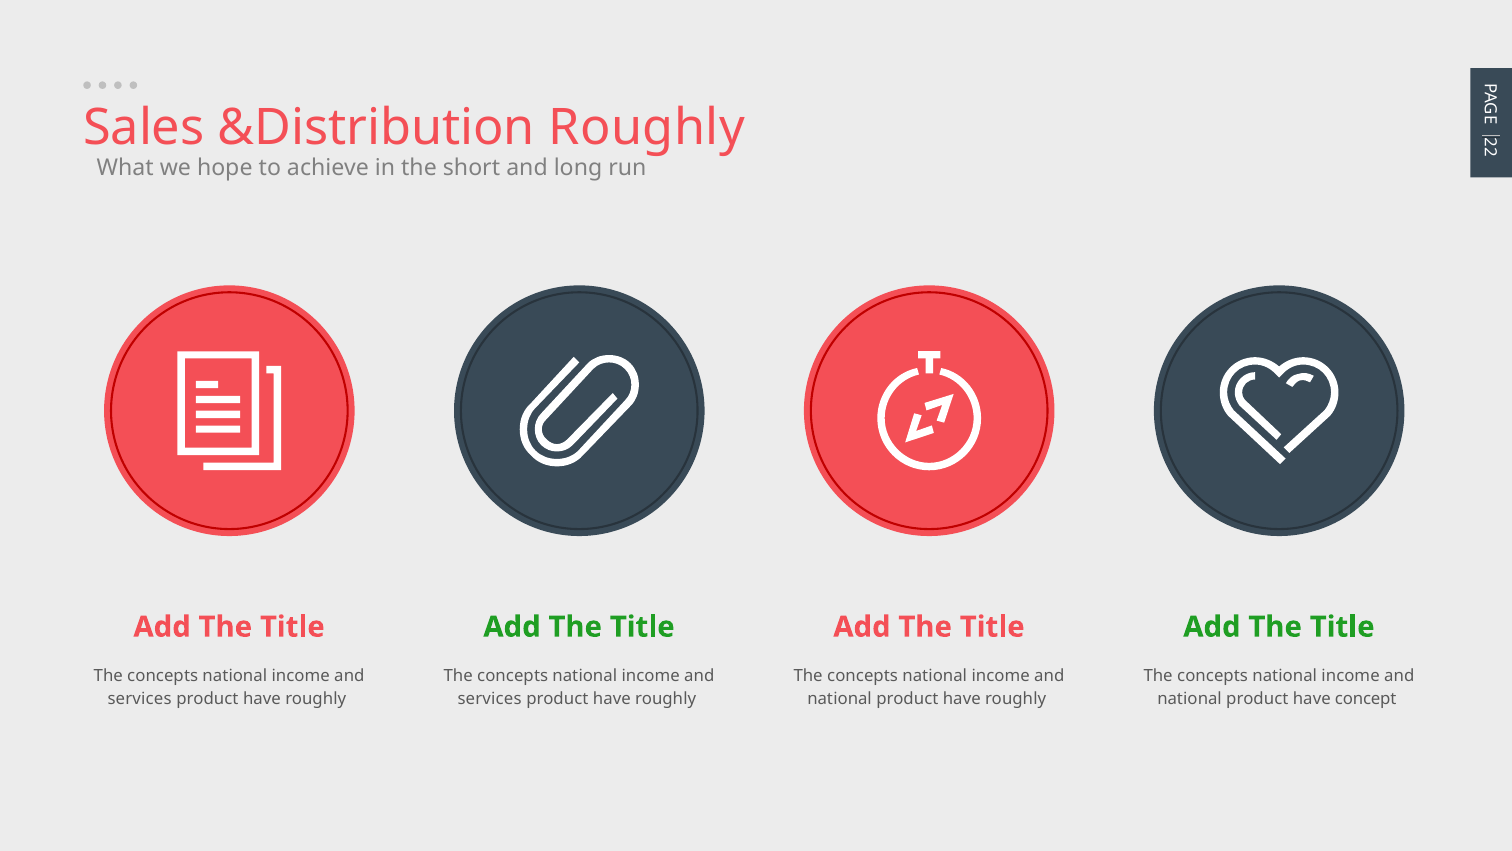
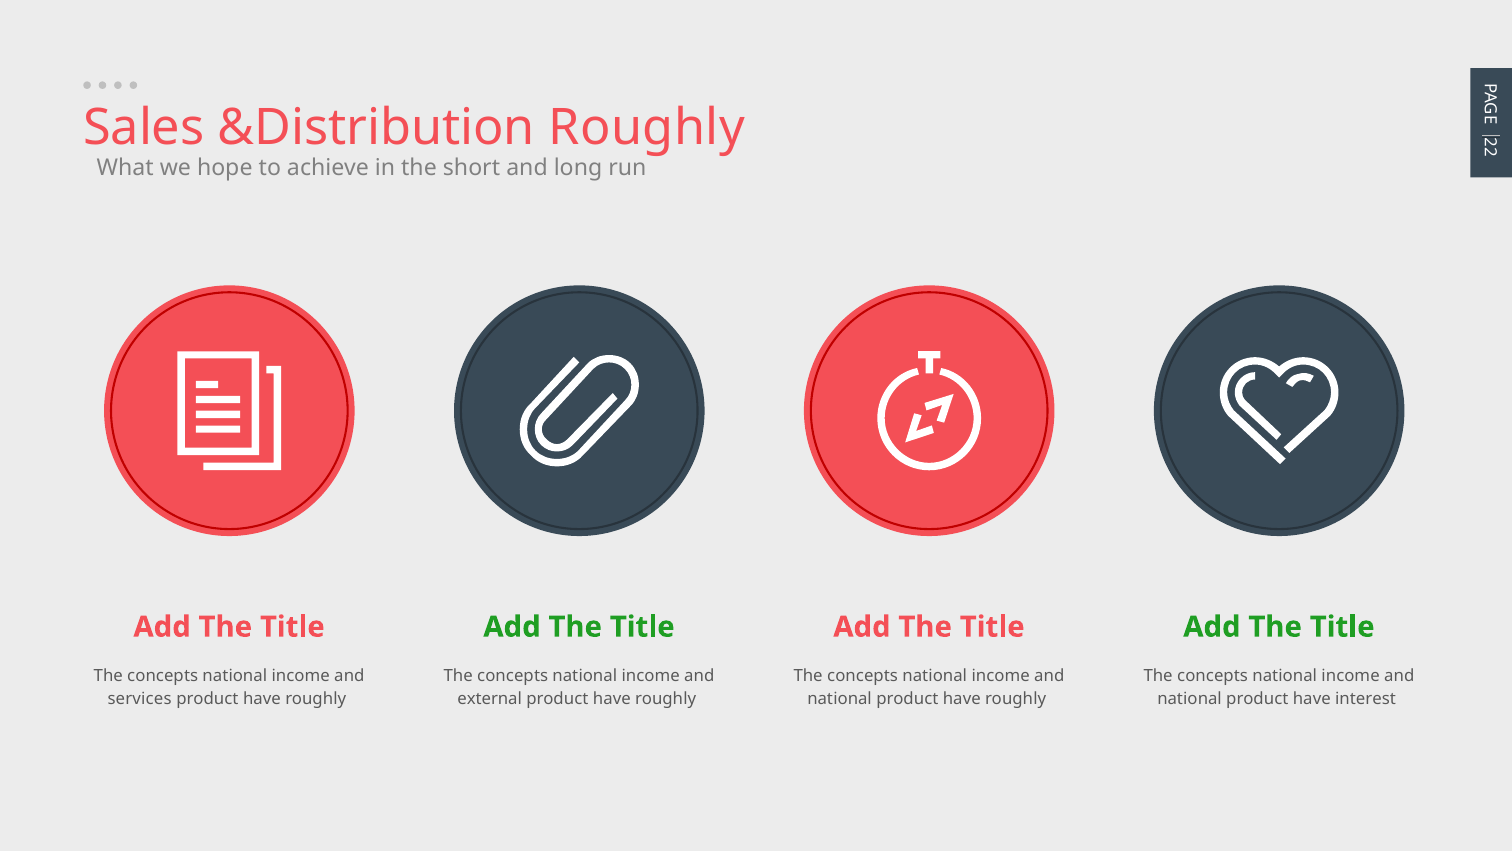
services: services -> external (490, 698)
concept: concept -> interest (1366, 698)
